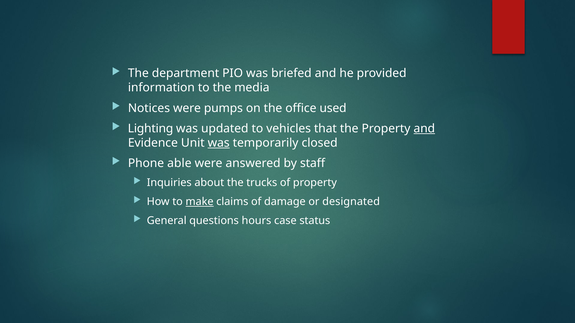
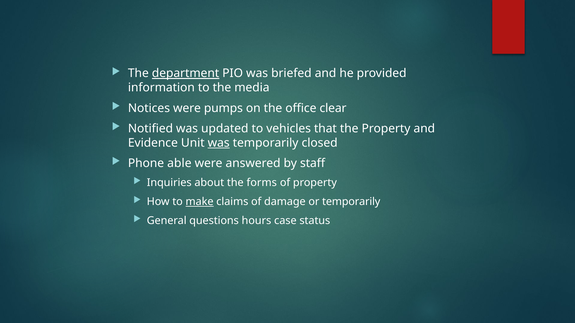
department underline: none -> present (186, 73)
used: used -> clear (333, 108)
Lighting: Lighting -> Notified (150, 129)
and underline: present -> none (424, 129)
trucks: trucks -> forms (262, 183)
or designated: designated -> temporarily (351, 202)
